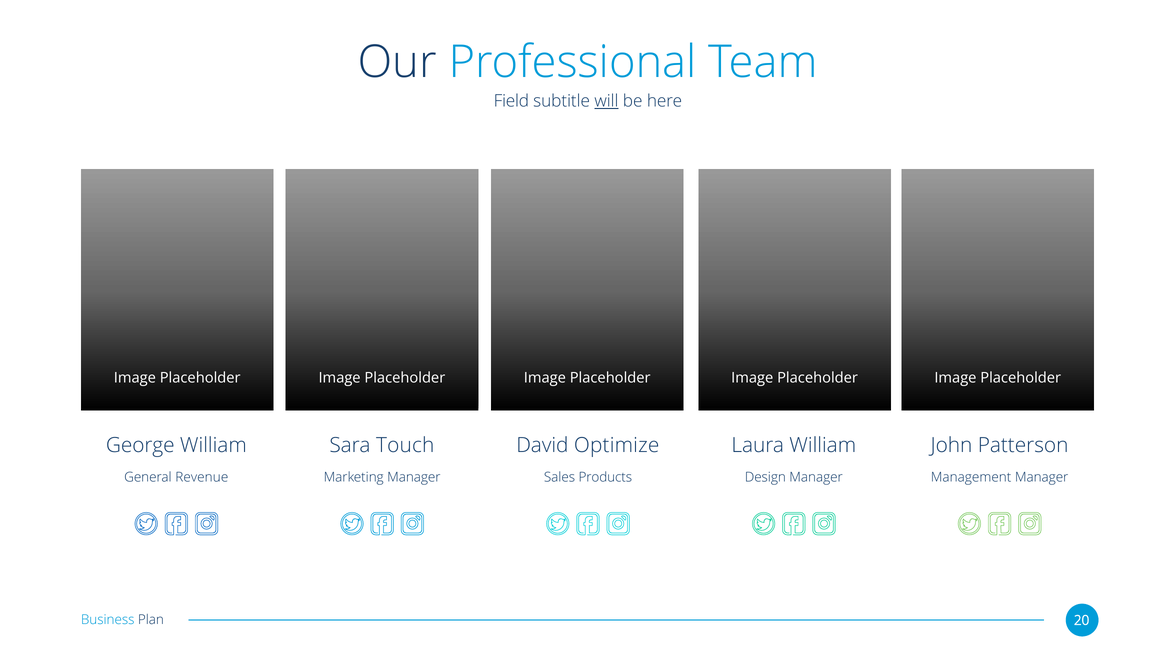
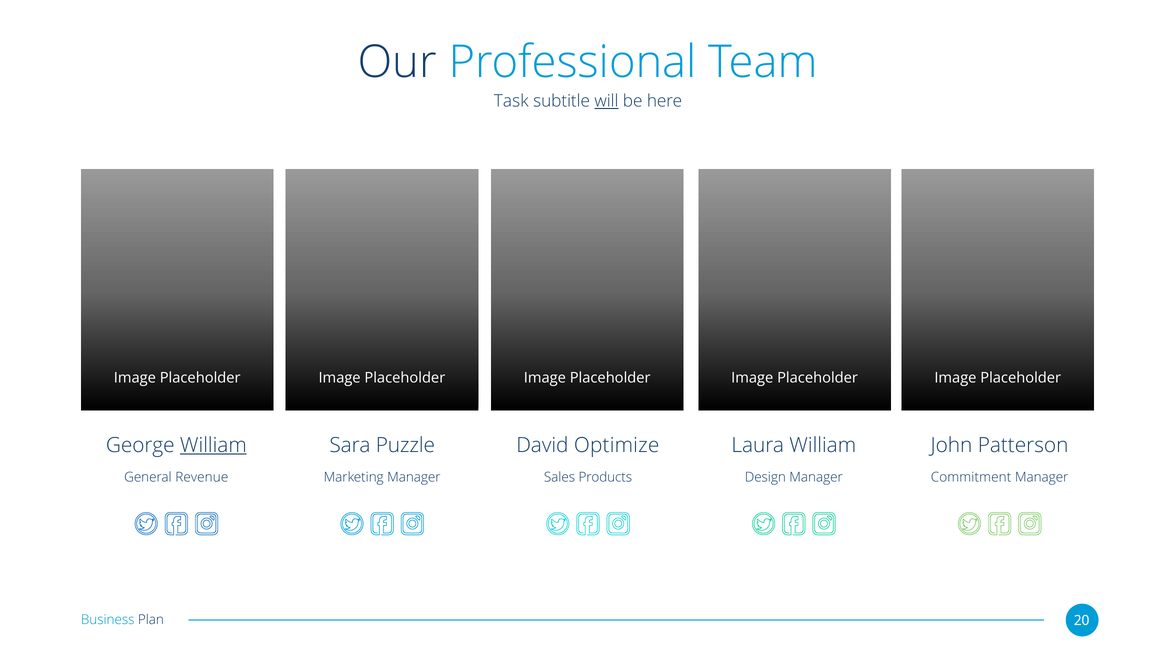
Field: Field -> Task (511, 101)
William underline: none -> present (213, 445)
Touch: Touch -> Puzzle (405, 445)
Management: Management -> Commitment (971, 477)
